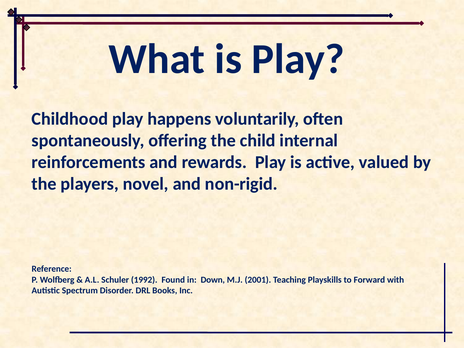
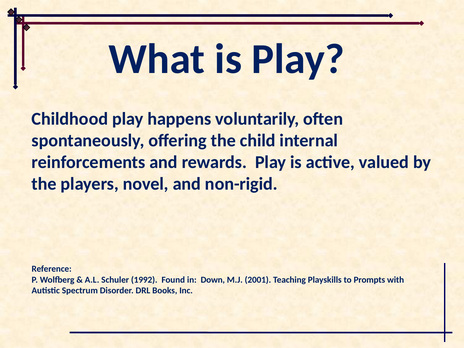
Forward: Forward -> Prompts (369, 280)
